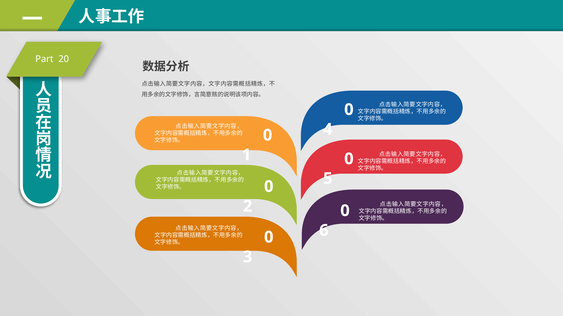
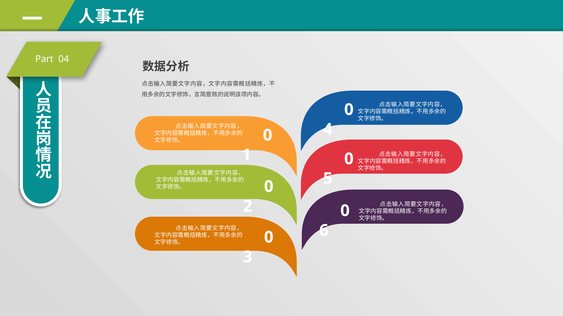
20: 20 -> 04 (64, 59)
